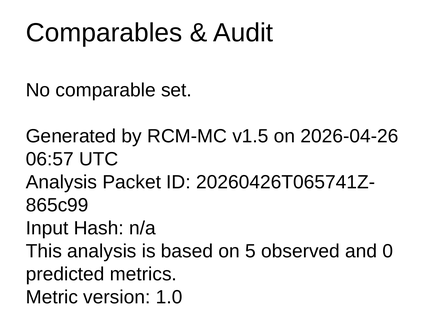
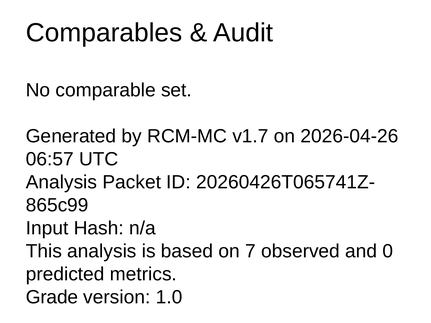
v1.5: v1.5 -> v1.7 (250, 136)
5: 5 -> 7 (250, 251)
Metric: Metric -> Grade (52, 297)
